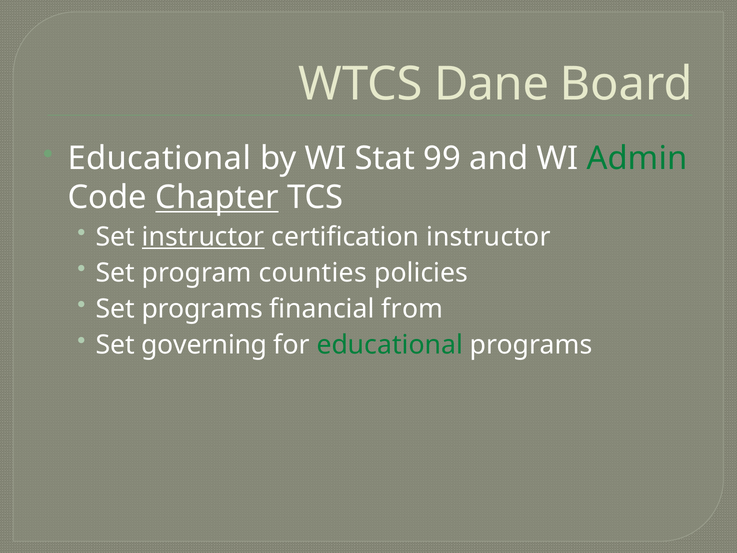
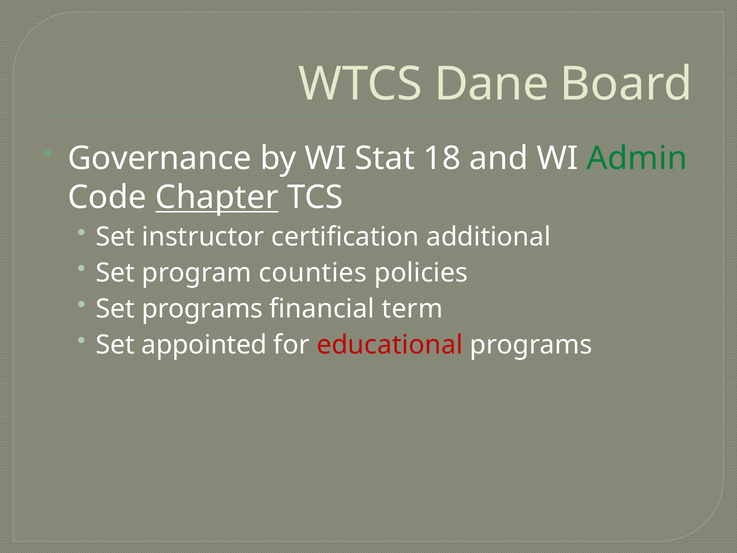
Educational: Educational -> Governance (160, 158)
99: 99 -> 18 (442, 158)
instructor underline: present -> none (203, 237)
certification instructor: instructor -> additional (489, 237)
from: from -> term (412, 309)
governing: governing -> appointed (204, 345)
educational colour: green -> red (390, 345)
